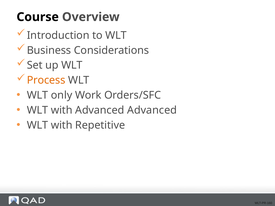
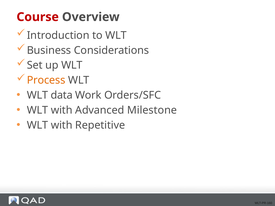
Course colour: black -> red (38, 17)
only: only -> data (62, 95)
Advanced Advanced: Advanced -> Milestone (152, 110)
